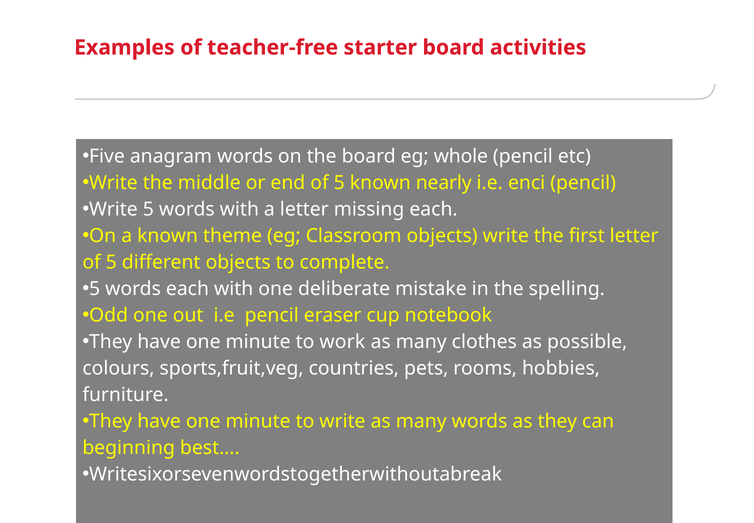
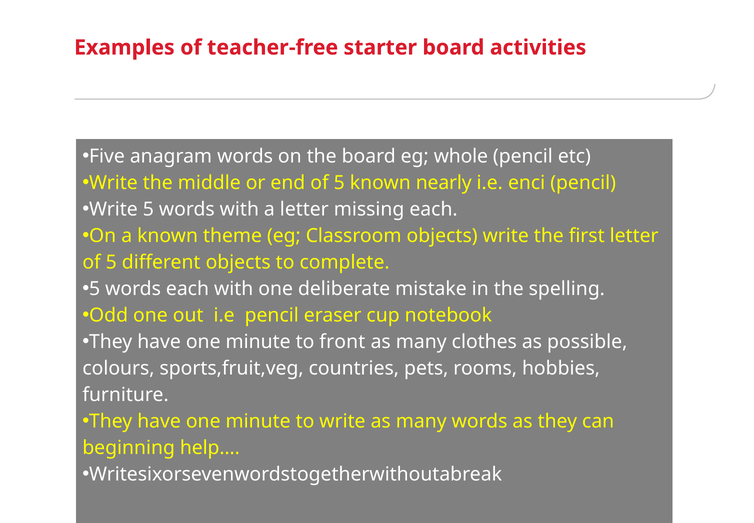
work: work -> front (342, 341)
best…: best… -> help… (210, 447)
